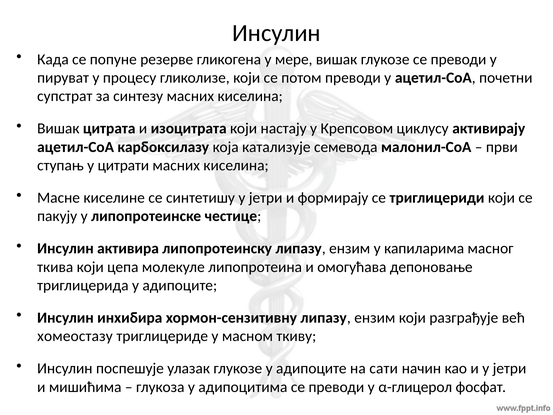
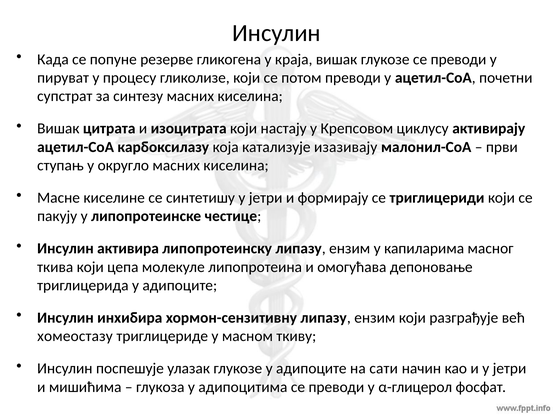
мере: мере -> краја (294, 59)
семевода: семевода -> изазивају (346, 147)
цитрати: цитрати -> округло (123, 165)
